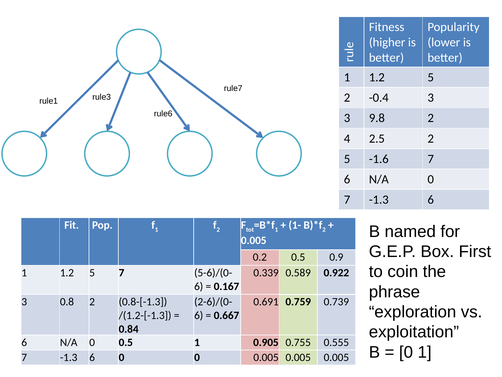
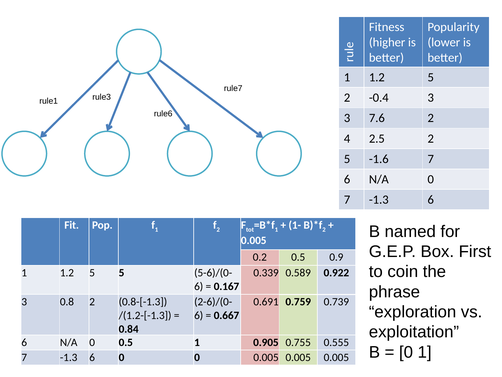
9.8: 9.8 -> 7.6 (377, 118)
5 7: 7 -> 5 (122, 272)
